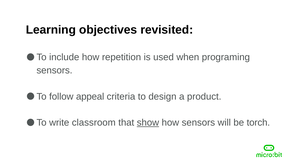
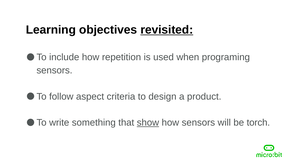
revisited underline: none -> present (167, 30)
appeal: appeal -> aspect (90, 97)
classroom: classroom -> something (94, 123)
